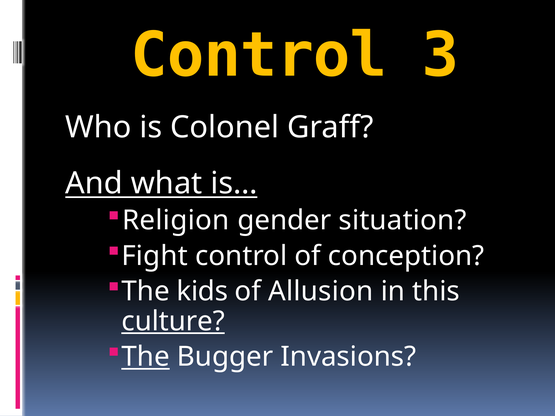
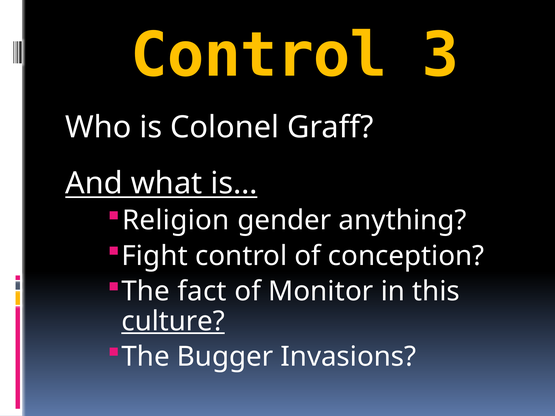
situation: situation -> anything (403, 220)
kids: kids -> fact (202, 292)
Allusion: Allusion -> Monitor (321, 292)
The underline: present -> none (146, 357)
